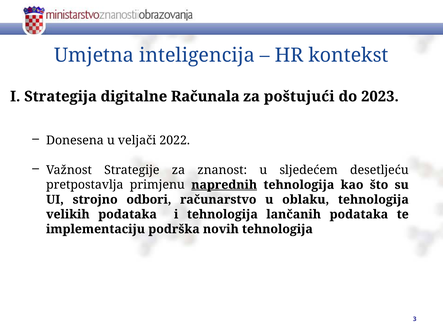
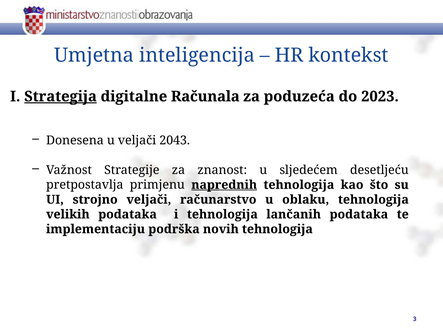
Strategija underline: none -> present (61, 97)
poštujući: poštujući -> poduzeća (299, 97)
2022: 2022 -> 2043 (175, 141)
strojno odbori: odbori -> veljači (149, 200)
